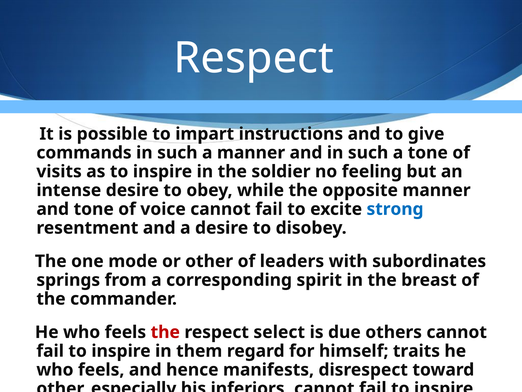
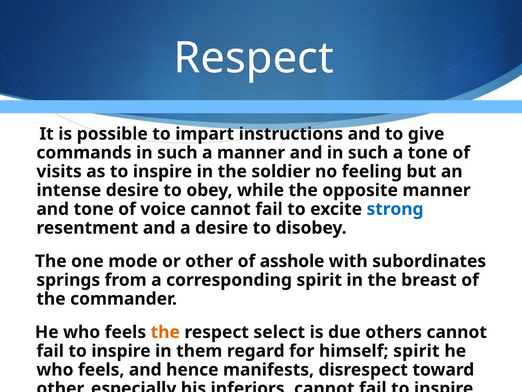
leaders: leaders -> asshole (292, 261)
the colour: red -> orange (165, 332)
himself traits: traits -> spirit (416, 351)
